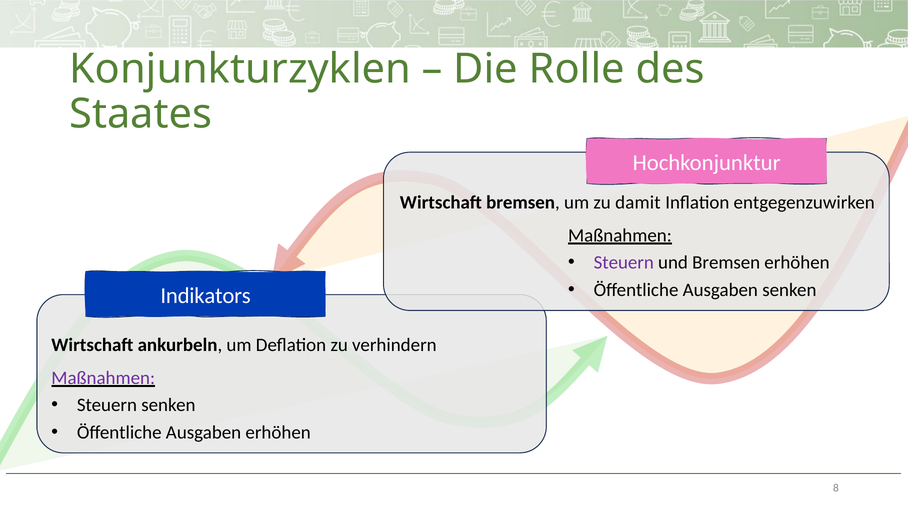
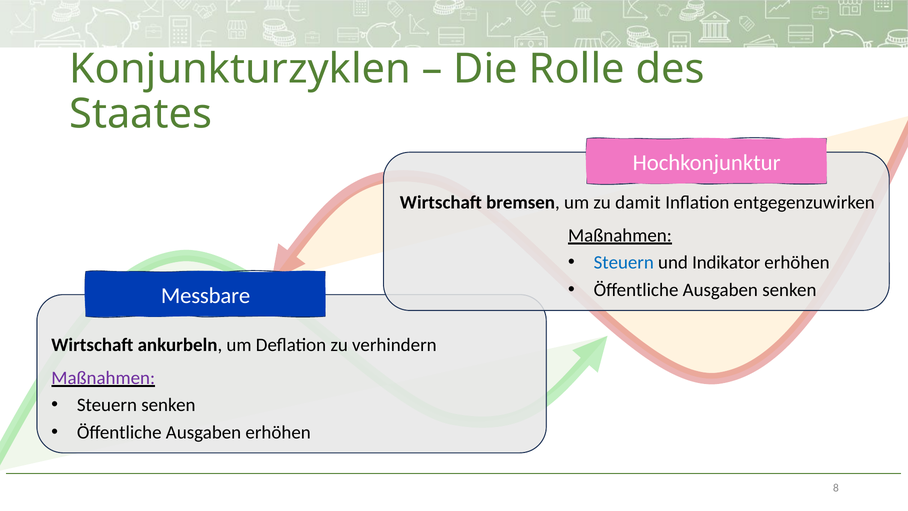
Steuern colour: purple -> blue (624, 263)
und Bremsen: Bremsen -> Indikator (726, 263)
Indikators: Indikators -> Messbare (206, 295)
